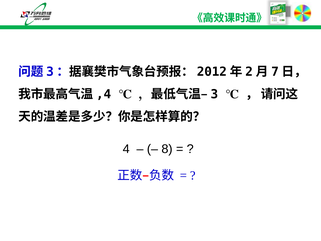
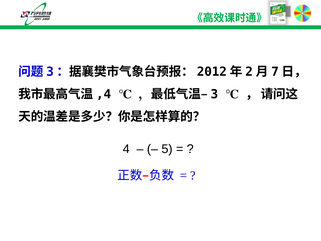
8: 8 -> 5 (167, 149)
